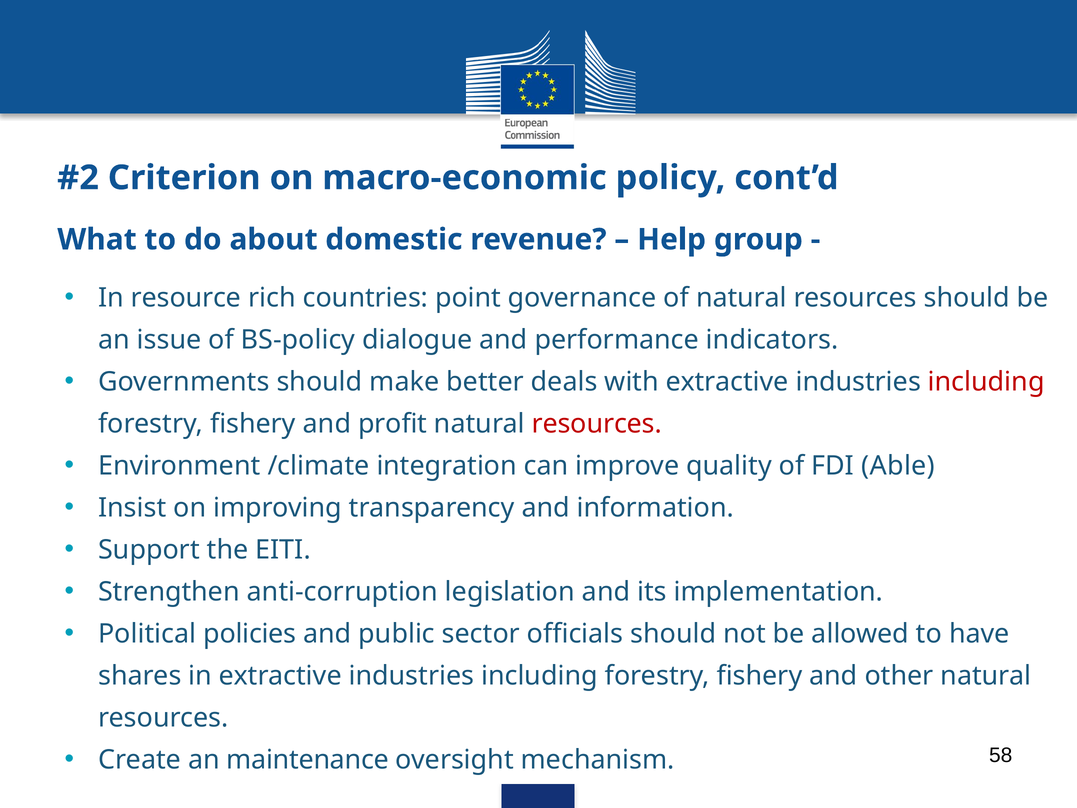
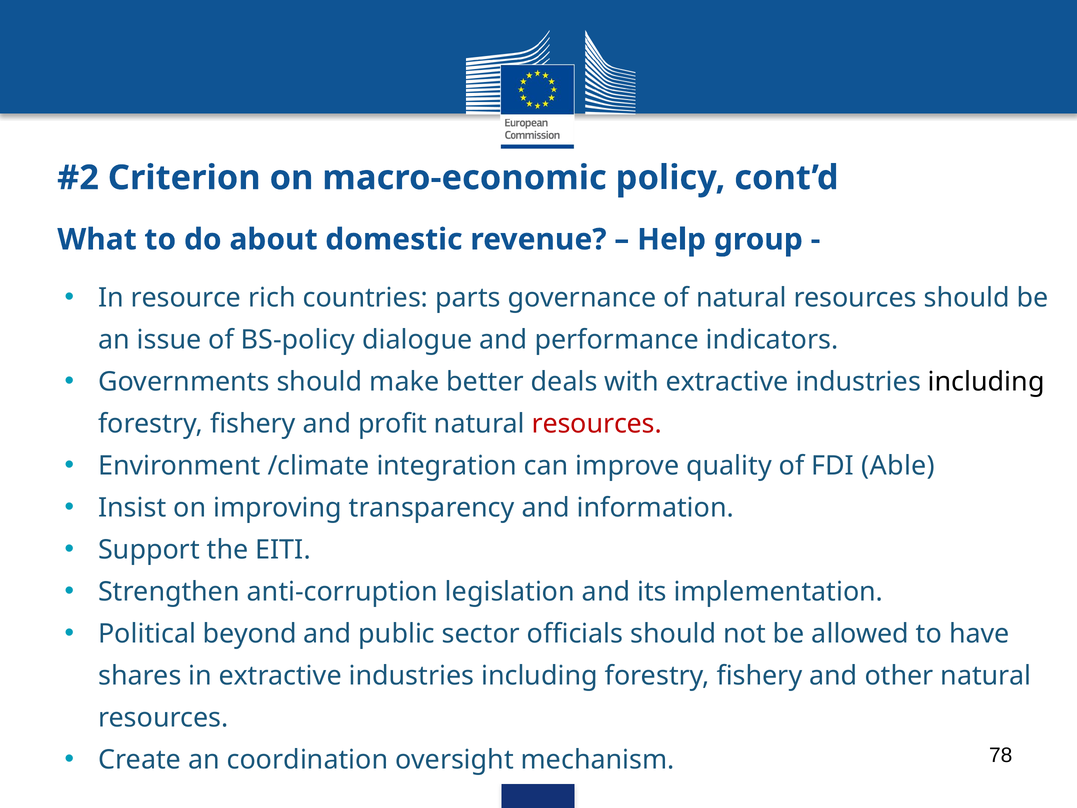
point: point -> parts (468, 298)
including colour: red -> black (986, 382)
policies: policies -> beyond (250, 633)
maintenance: maintenance -> coordination (308, 759)
58: 58 -> 78 (1001, 755)
